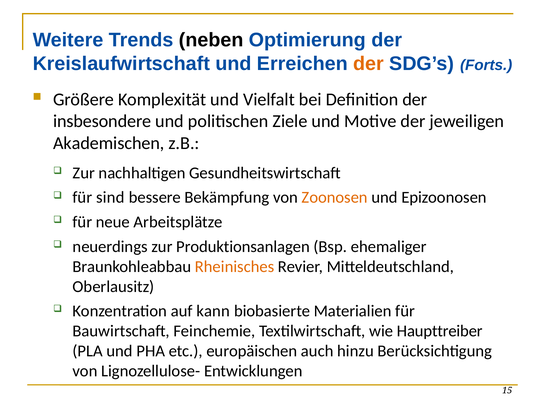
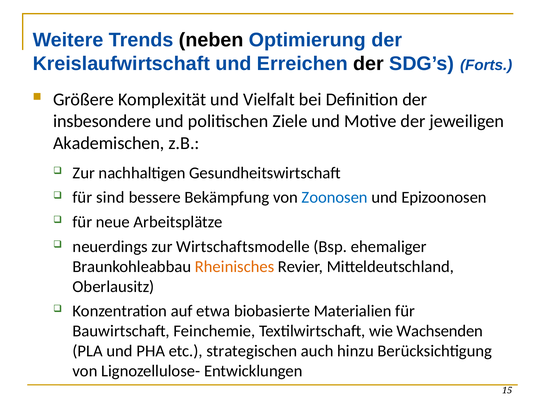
der colour: orange -> black (368, 64)
Zoonosen colour: orange -> blue (335, 197)
Produktionsanlagen: Produktionsanlagen -> Wirtschaftsmodelle (243, 246)
kann: kann -> etwa (213, 311)
Haupttreiber: Haupttreiber -> Wachsenden (440, 331)
europäischen: europäischen -> strategischen (252, 351)
